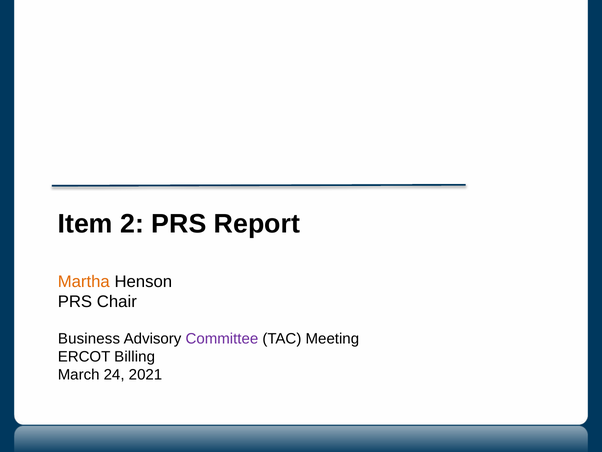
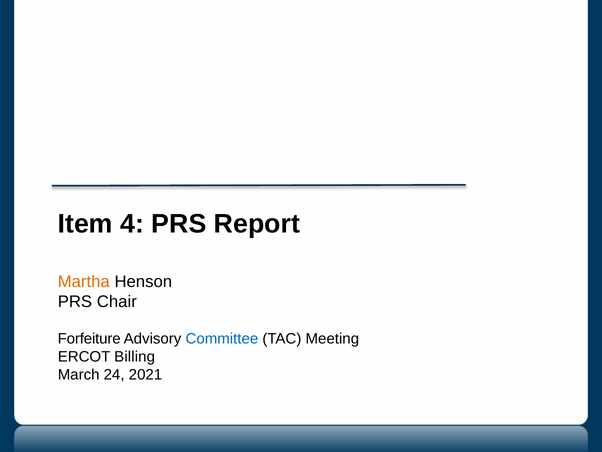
2: 2 -> 4 (132, 224)
Business: Business -> Forfeiture (89, 338)
Committee colour: purple -> blue (222, 338)
